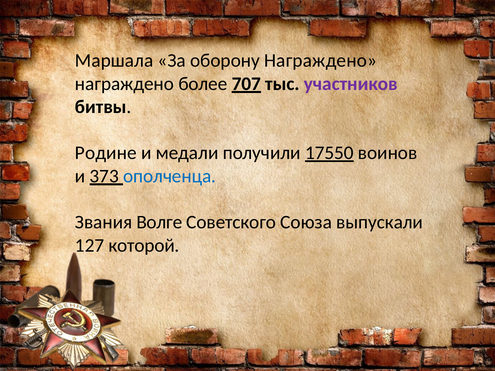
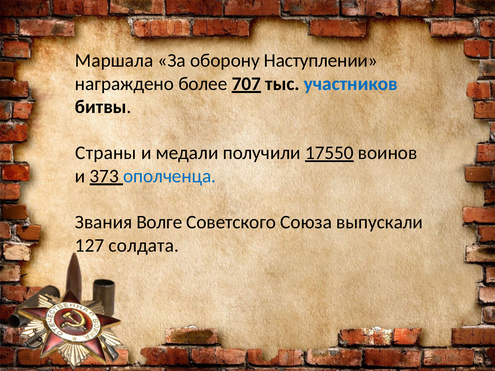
оборону Награждено: Награждено -> Наступлении (321, 61)
участников colour: purple -> blue (351, 84)
Родине: Родине -> Страны (106, 153)
которой: которой -> солдата (144, 246)
